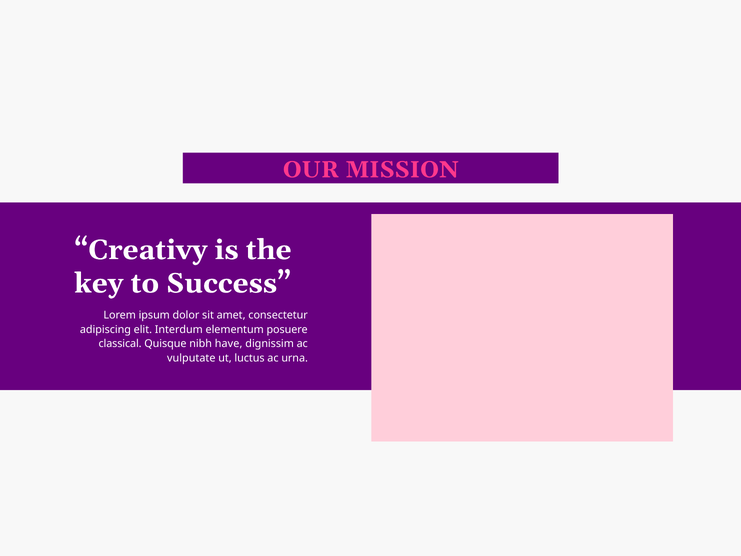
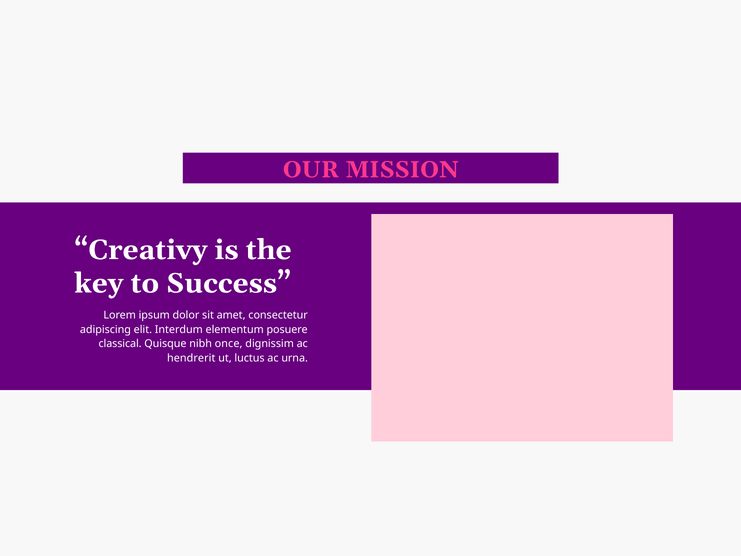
have: have -> once (229, 344)
vulputate: vulputate -> hendrerit (191, 358)
